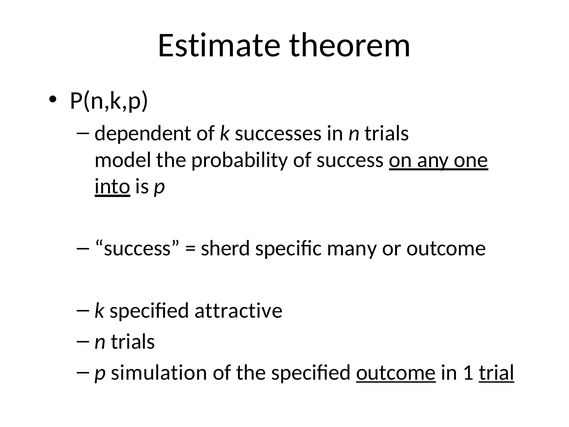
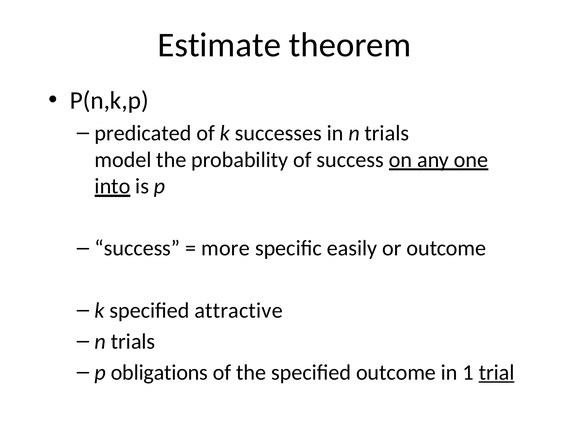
dependent: dependent -> predicated (143, 133)
sherd: sherd -> more (226, 248)
many: many -> easily (352, 248)
simulation: simulation -> obligations (159, 372)
outcome underline: present -> none (396, 372)
